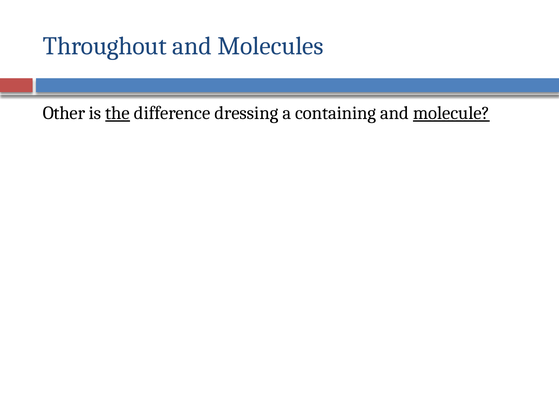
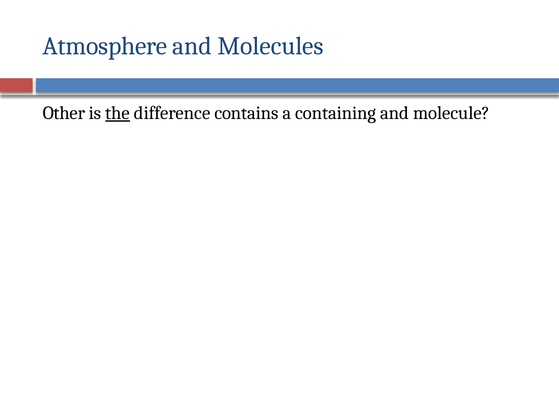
Throughout: Throughout -> Atmosphere (105, 46)
dressing: dressing -> contains (246, 113)
molecule underline: present -> none (451, 113)
